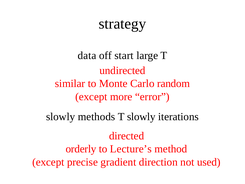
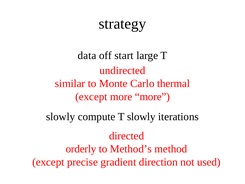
random: random -> thermal (174, 83)
more error: error -> more (152, 97)
methods: methods -> compute (97, 117)
Lecture’s: Lecture’s -> Method’s (131, 149)
